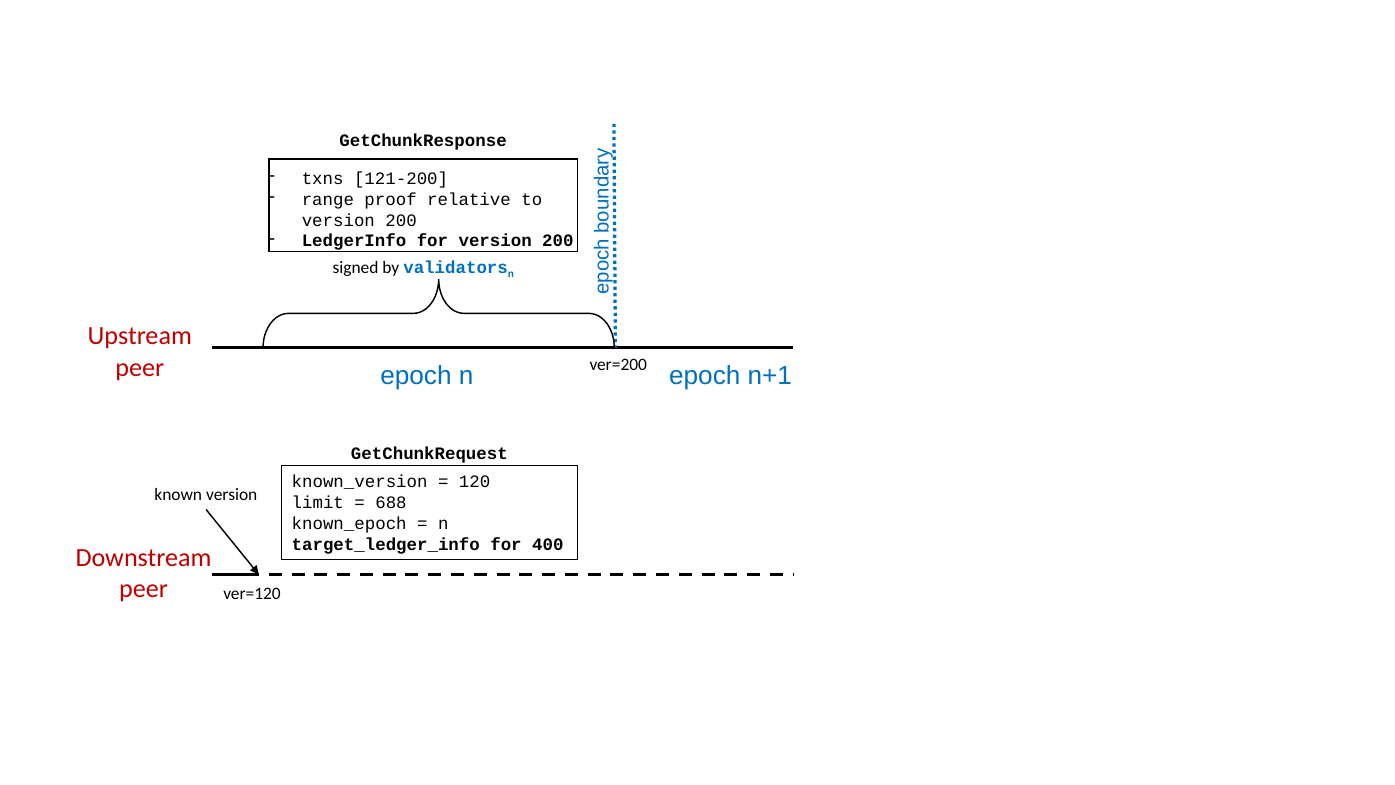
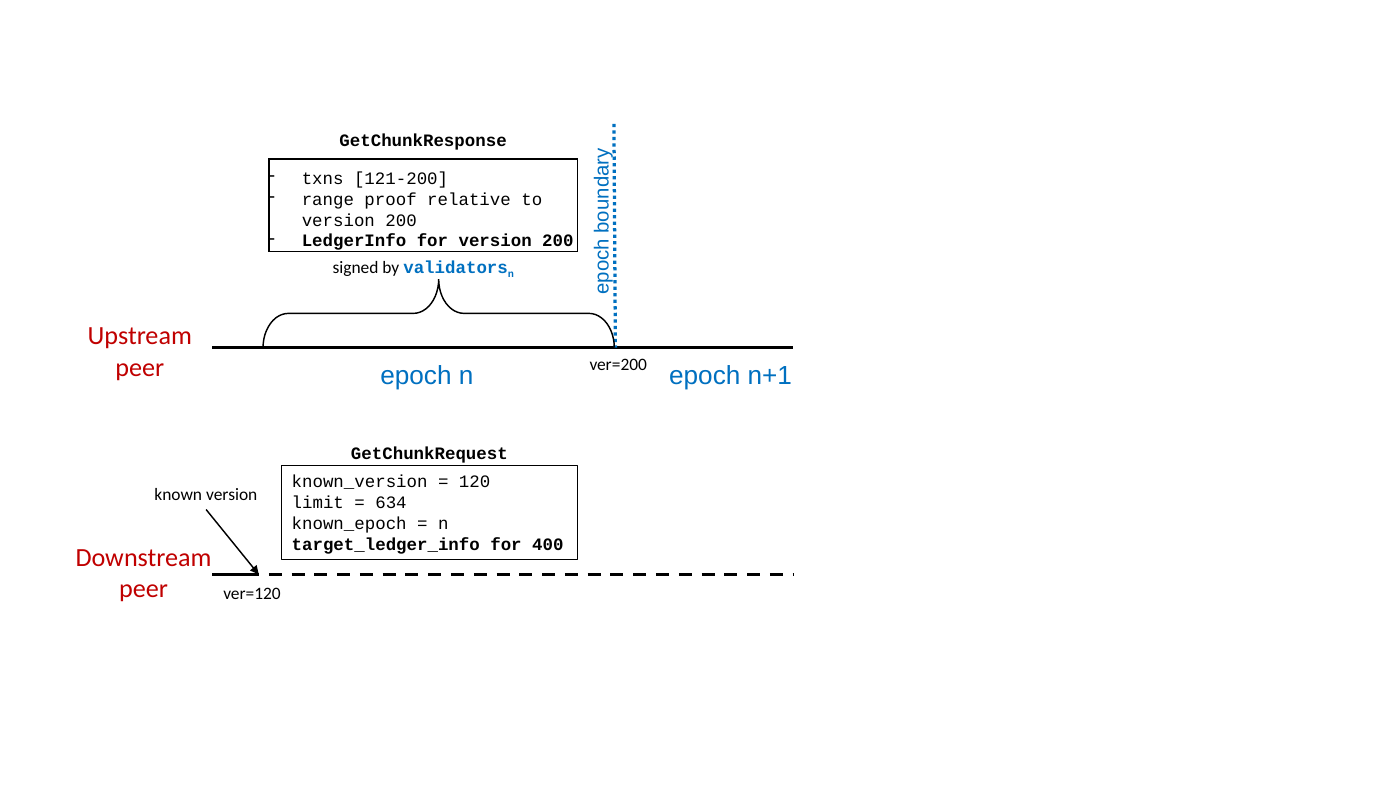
688: 688 -> 634 (391, 503)
